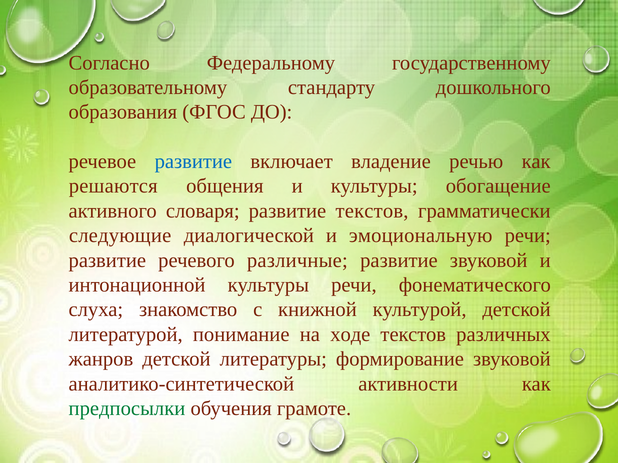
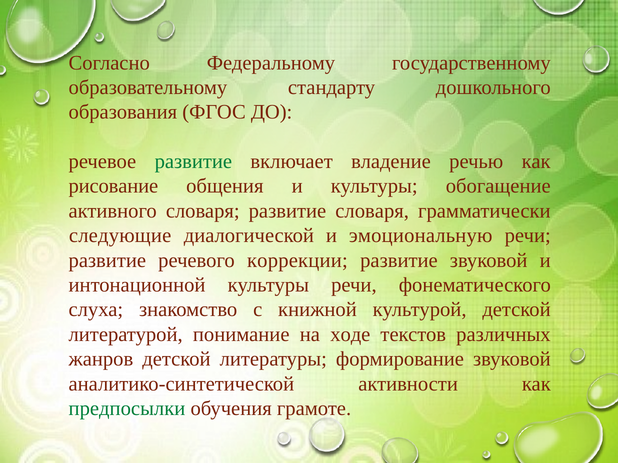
развитие colour: blue -> green (193, 162)
решаются: решаются -> рисование (113, 186)
развитие текстов: текстов -> словаря (372, 211)
различные: различные -> коррекции (297, 261)
